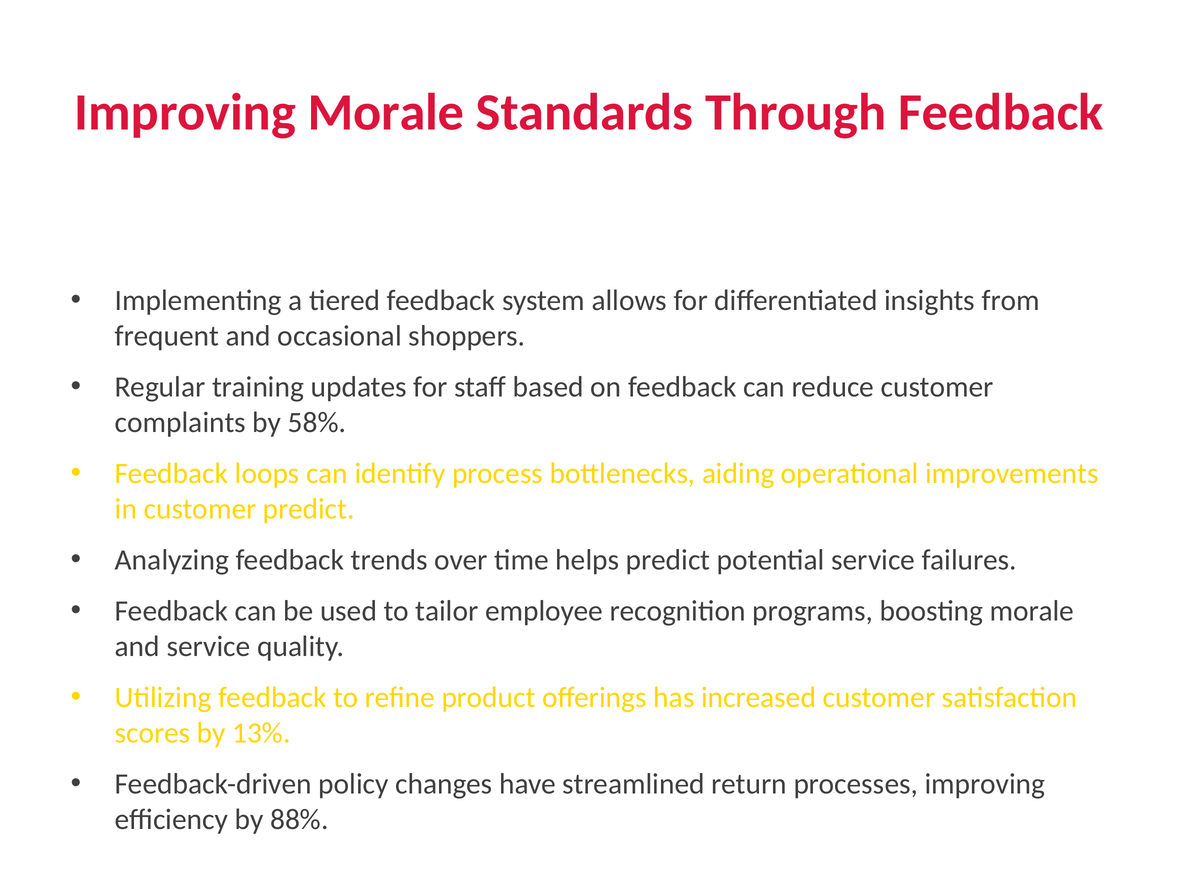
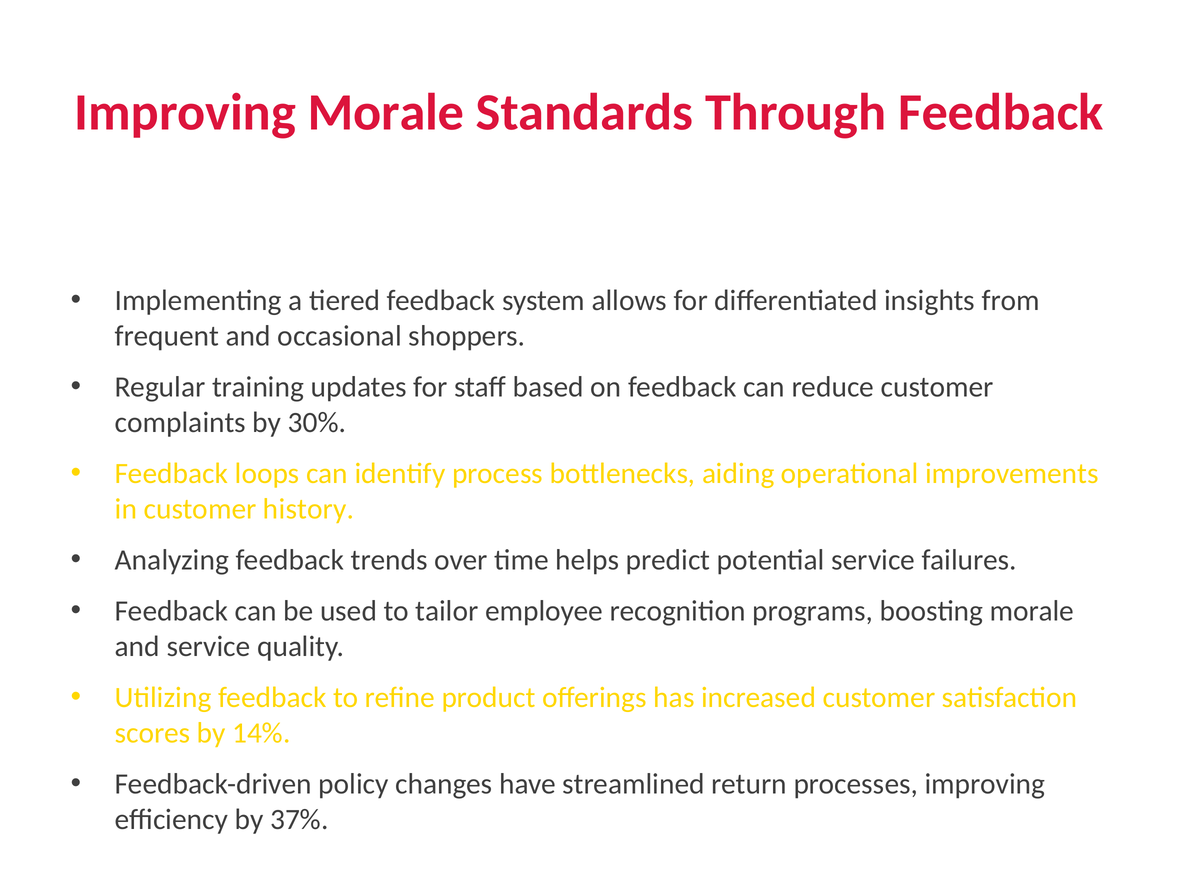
58%: 58% -> 30% (317, 423)
customer predict: predict -> history (309, 509)
13%: 13% -> 14% (261, 733)
88%: 88% -> 37% (299, 820)
